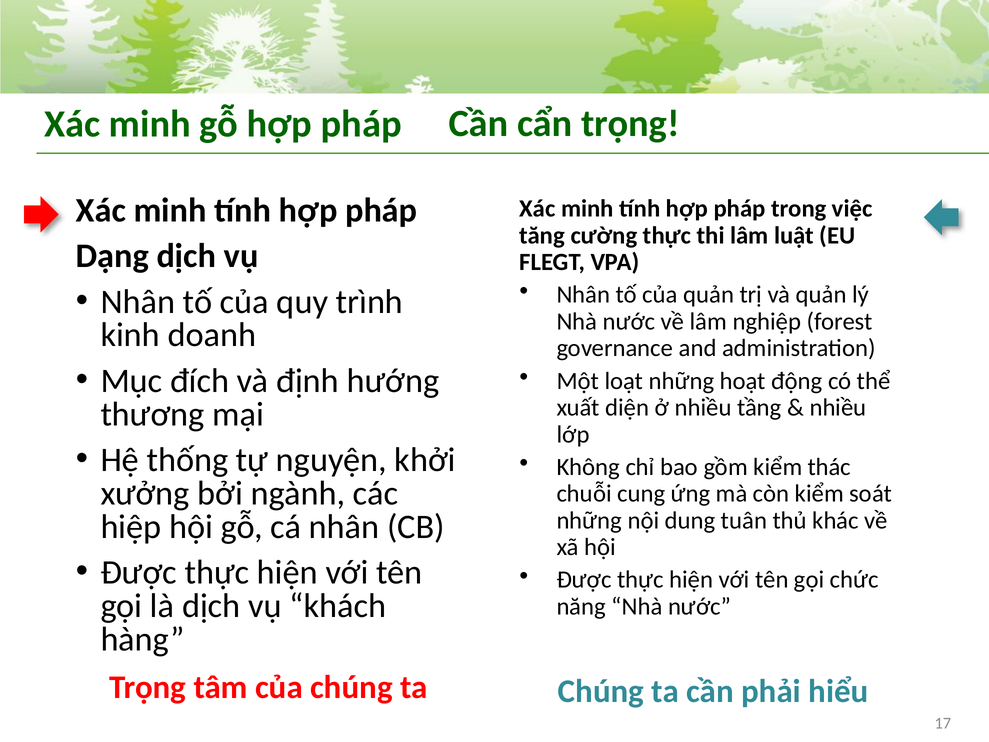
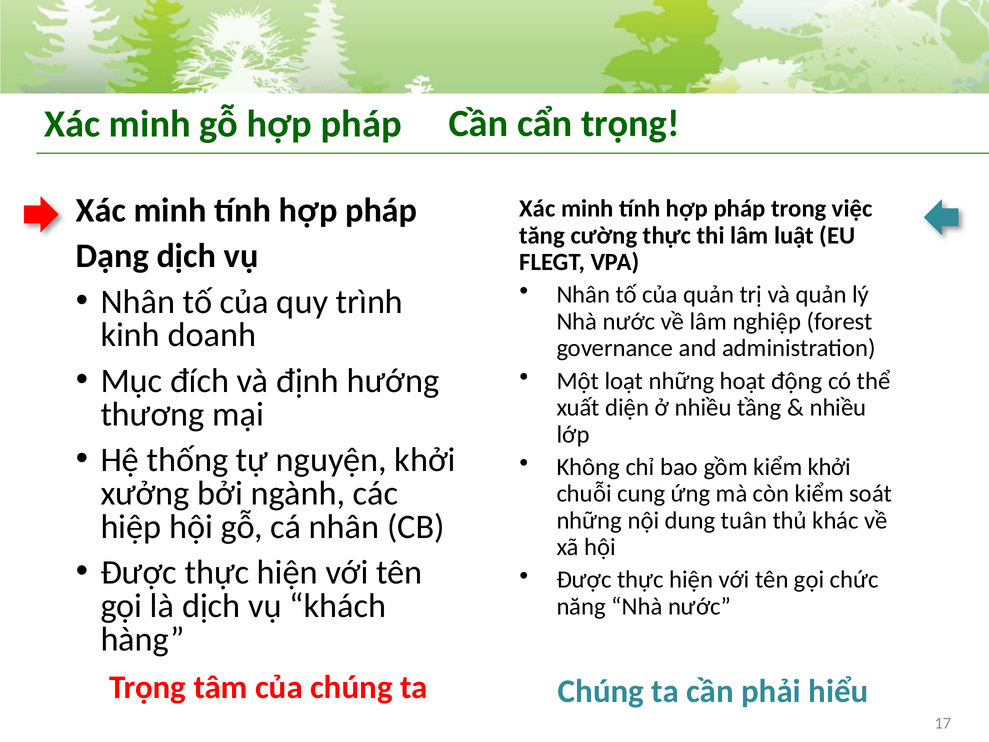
kiểm thác: thác -> khởi (829, 467)
